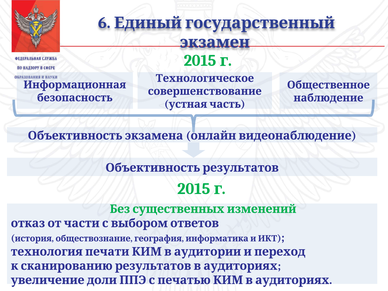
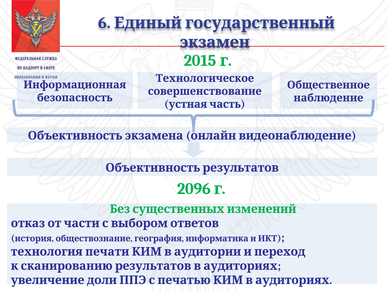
2015: 2015 -> 2096 (194, 189)
